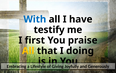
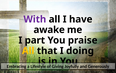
With colour: blue -> purple (35, 19)
testify: testify -> awake (49, 30)
first: first -> part (35, 40)
